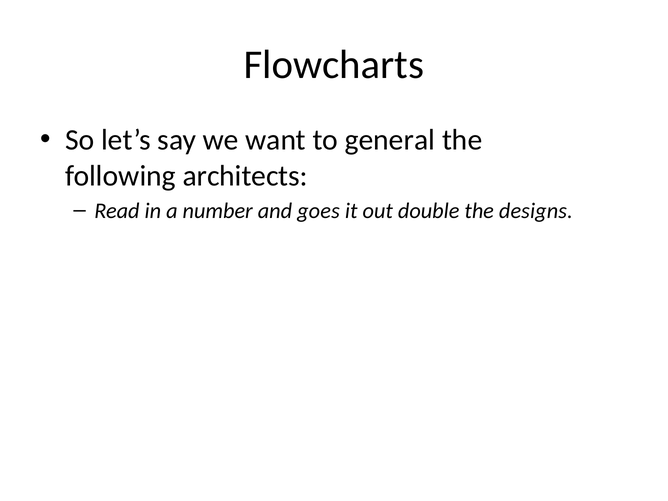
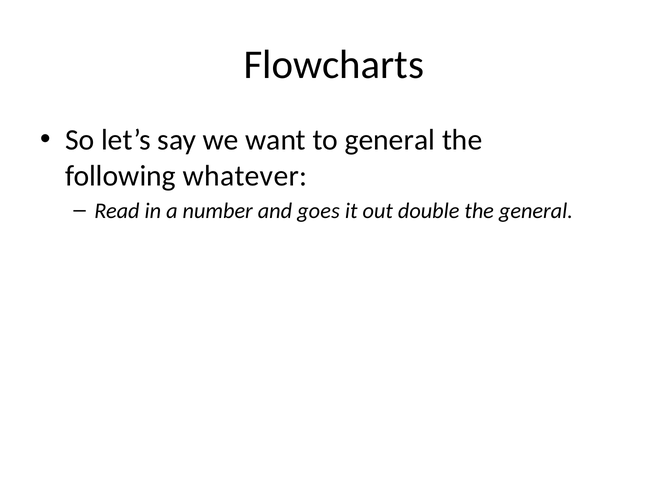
architects: architects -> whatever (245, 176)
the designs: designs -> general (536, 211)
